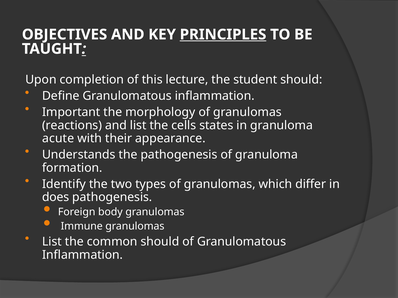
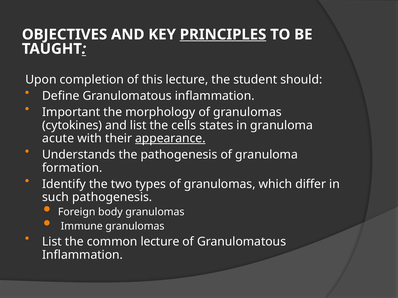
reactions: reactions -> cytokines (72, 126)
appearance underline: none -> present (170, 139)
does: does -> such (56, 198)
common should: should -> lecture (160, 242)
